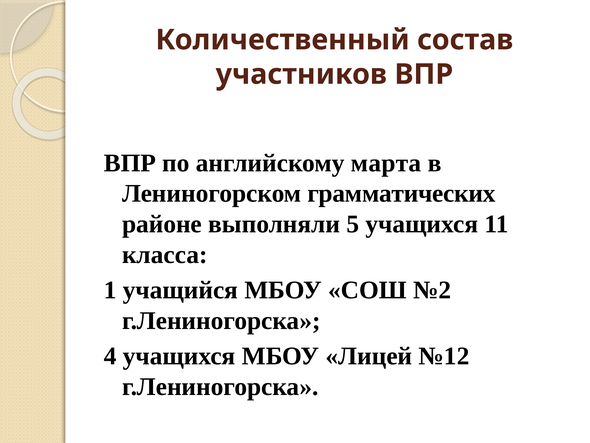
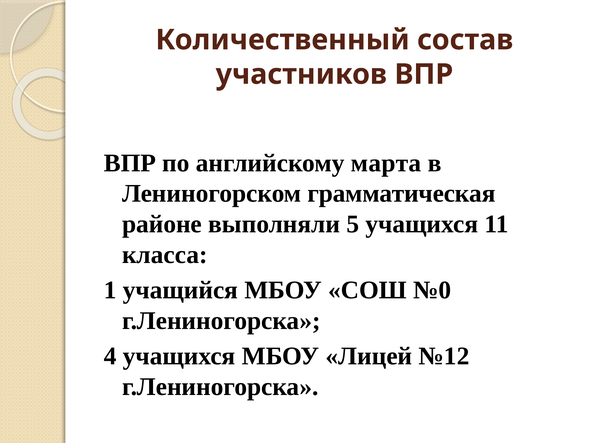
грамматических: грамматических -> грамматическая (402, 193)
№2: №2 -> №0 (432, 290)
